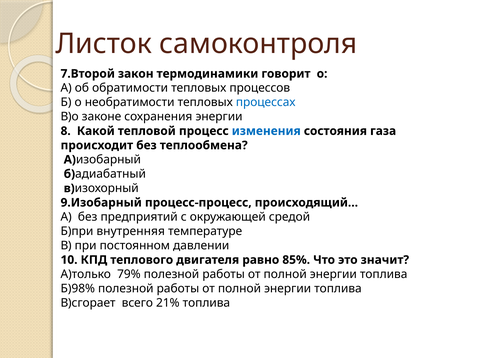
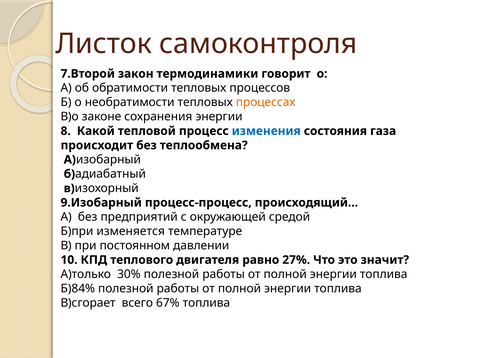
процессах colour: blue -> orange (266, 102)
внутренняя: внутренняя -> изменяется (131, 231)
85%: 85% -> 27% (296, 260)
79%: 79% -> 30% (129, 274)
Б)98%: Б)98% -> Б)84% (78, 288)
21%: 21% -> 67% (168, 303)
